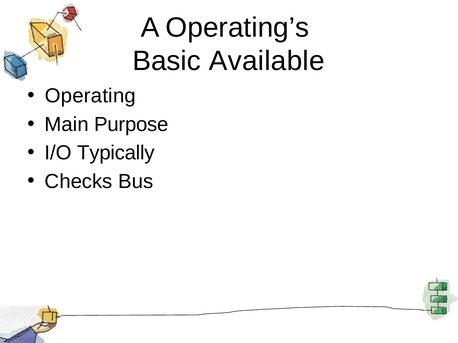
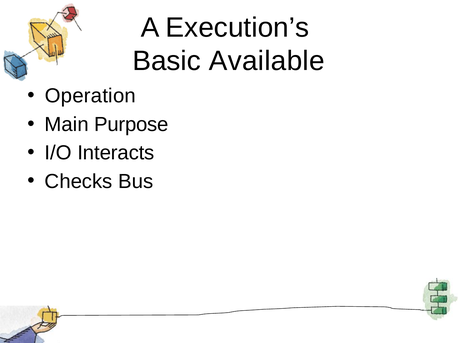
Operating’s: Operating’s -> Execution’s (237, 28)
Operating: Operating -> Operation (90, 96)
Typically: Typically -> Interacts (116, 153)
